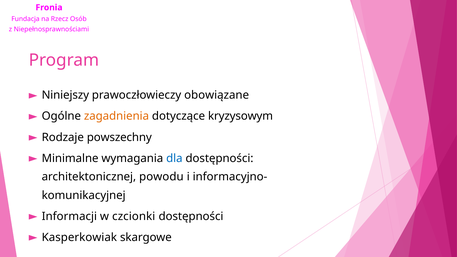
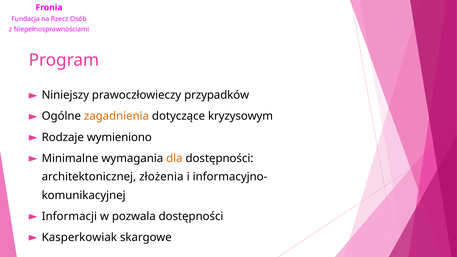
obowiązane: obowiązane -> przypadków (217, 95)
powszechny: powszechny -> wymieniono (119, 137)
dla colour: blue -> orange (174, 158)
powodu: powodu -> złożenia (161, 177)
czcionki: czcionki -> pozwala (134, 216)
